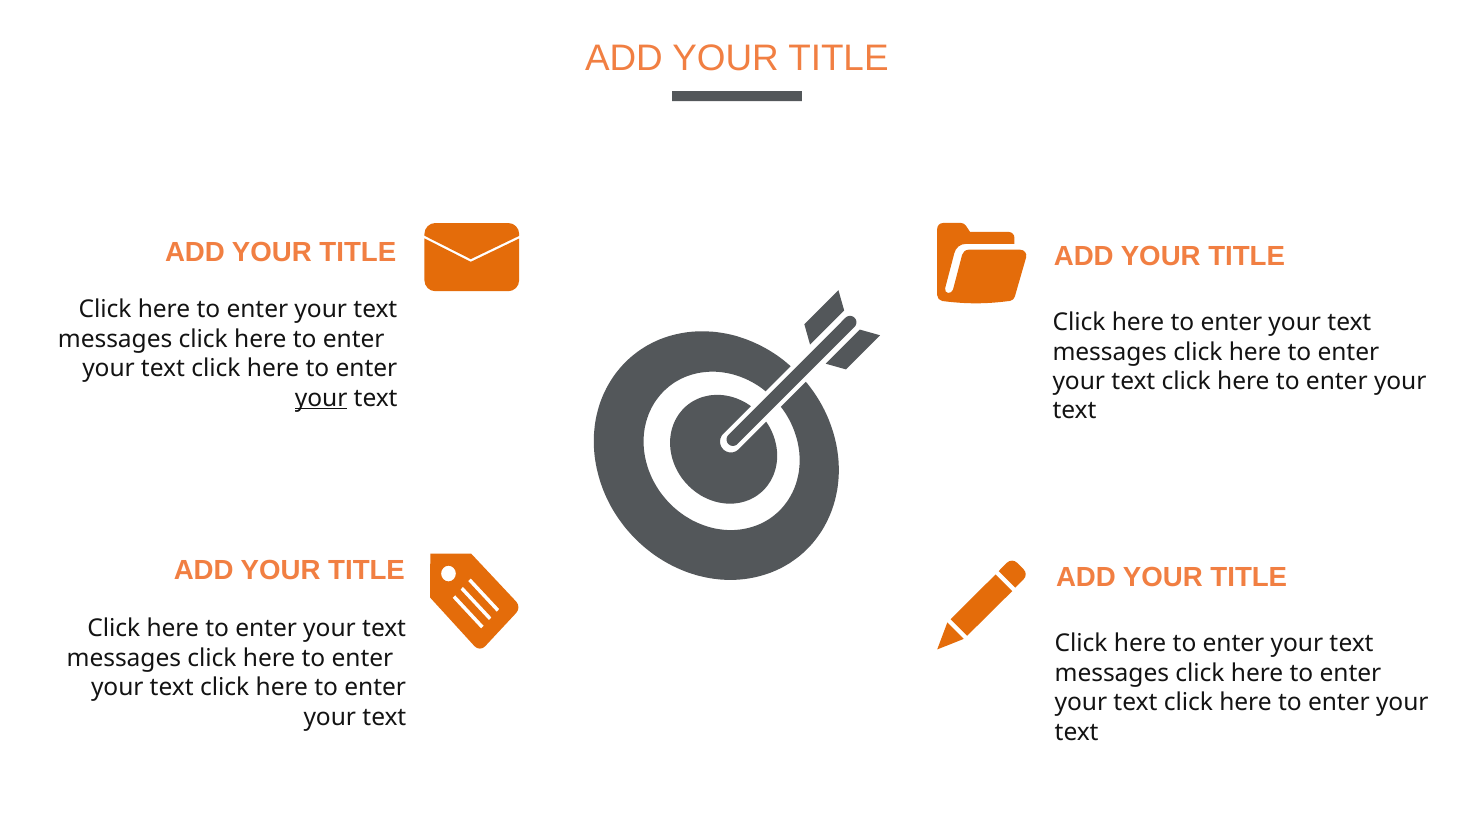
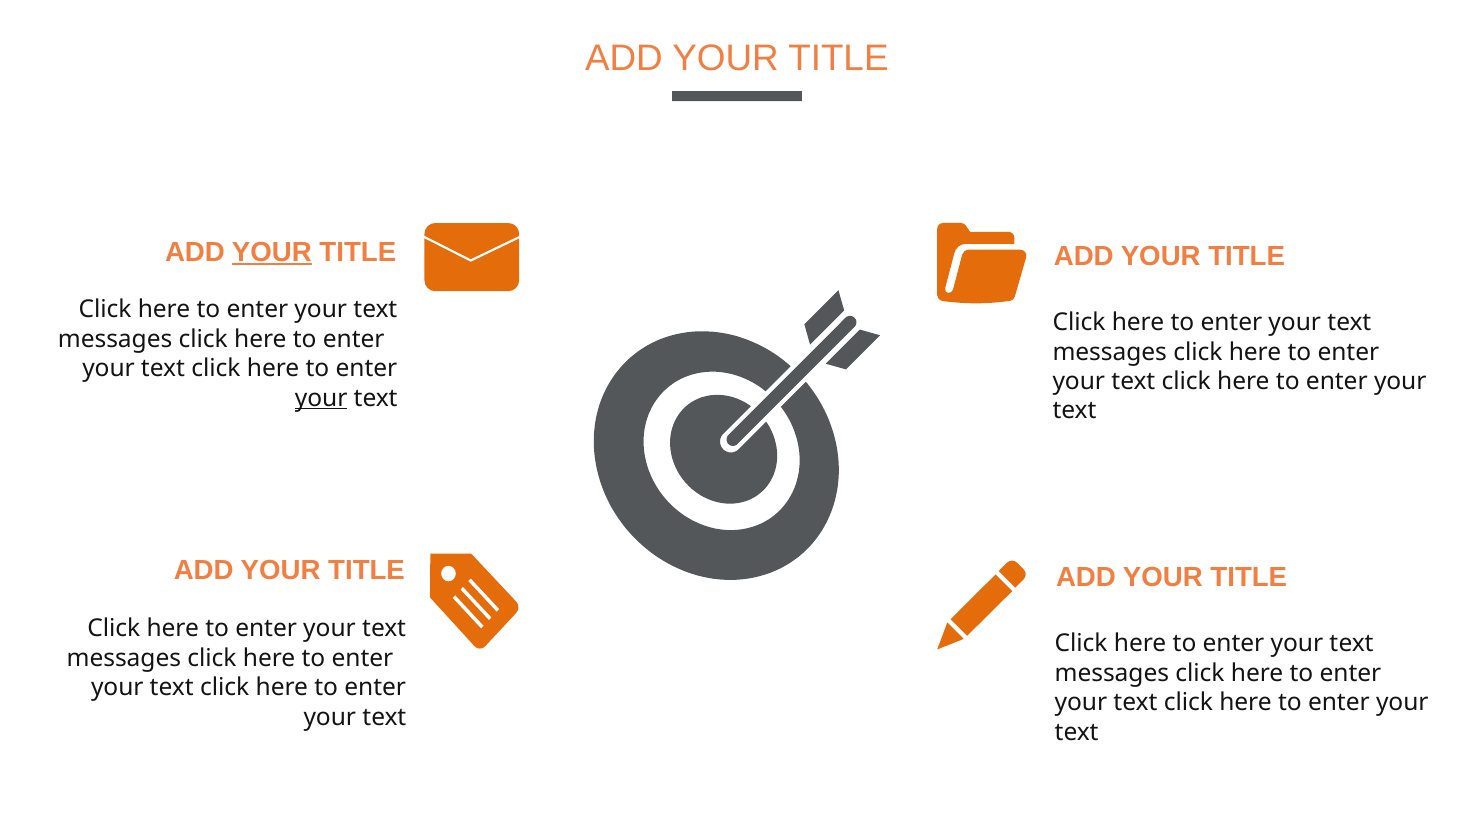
YOUR underline: none -> present (272, 252)
